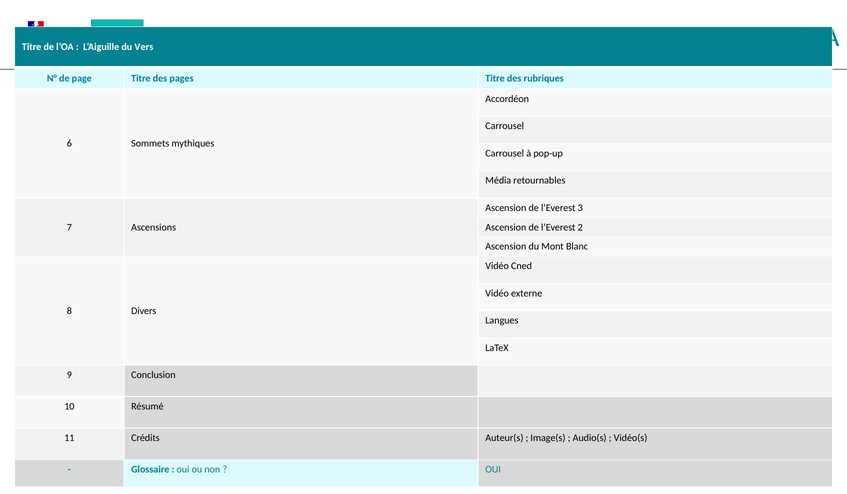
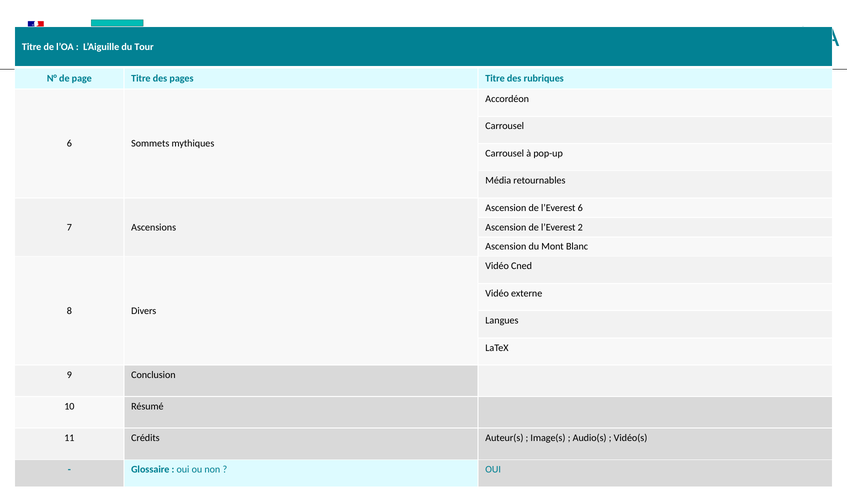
Vers: Vers -> Tour (144, 47)
l’Everest 3: 3 -> 6 (580, 208)
